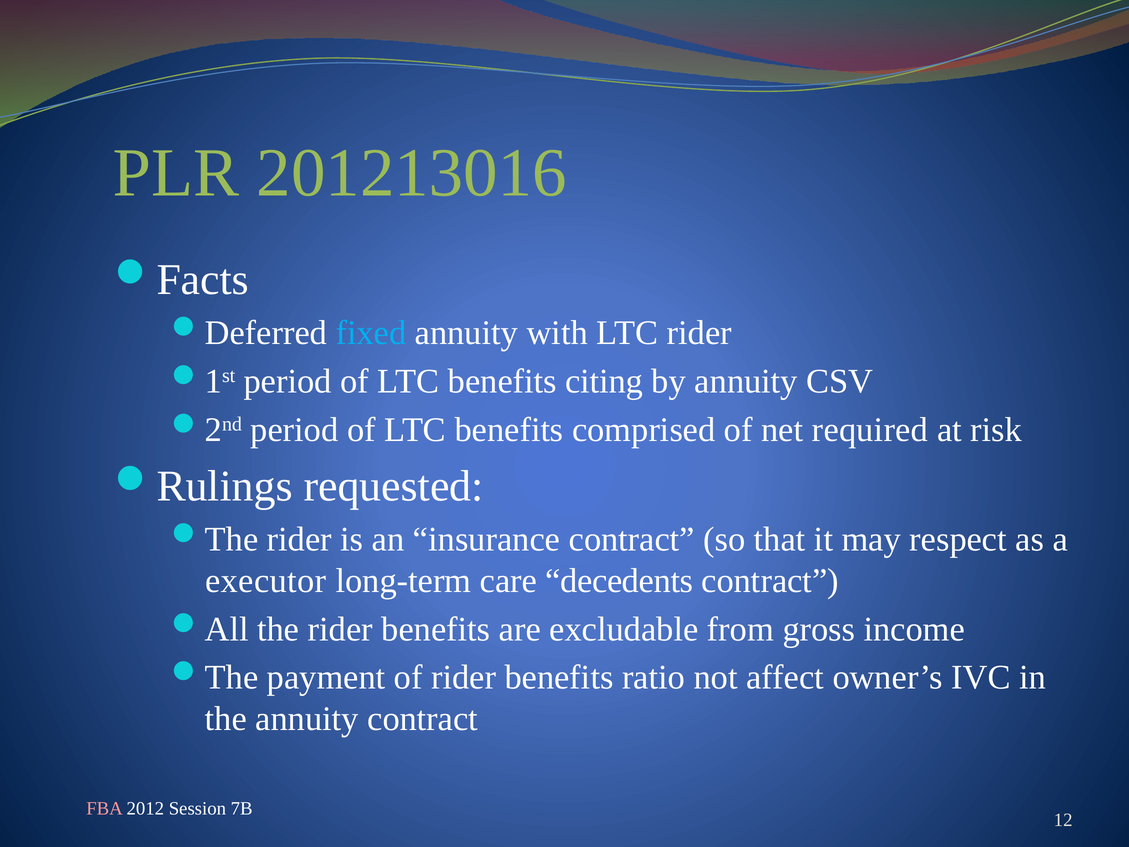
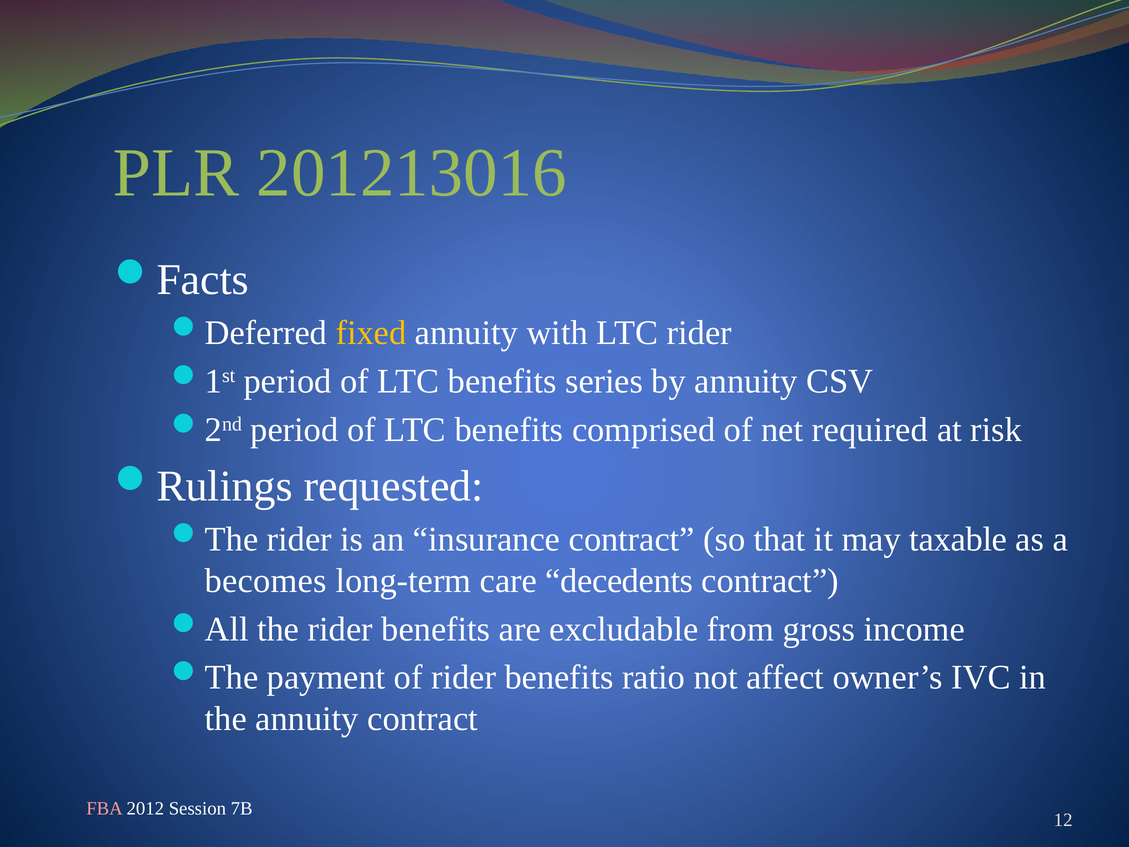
fixed colour: light blue -> yellow (371, 333)
citing: citing -> series (604, 381)
respect: respect -> taxable (958, 539)
executor: executor -> becomes (266, 581)
